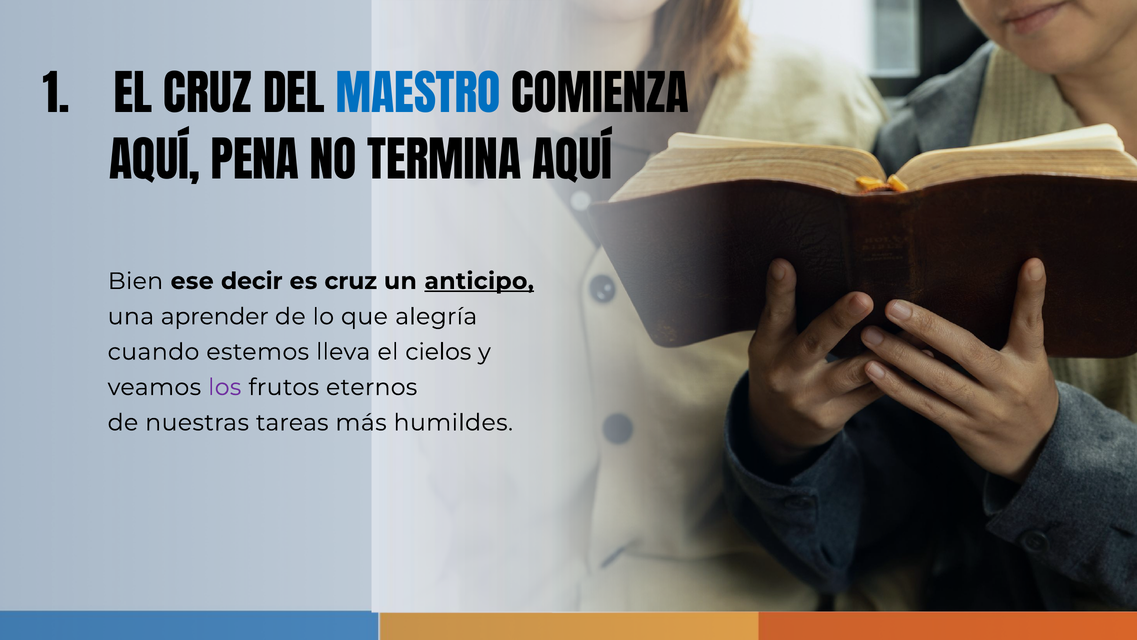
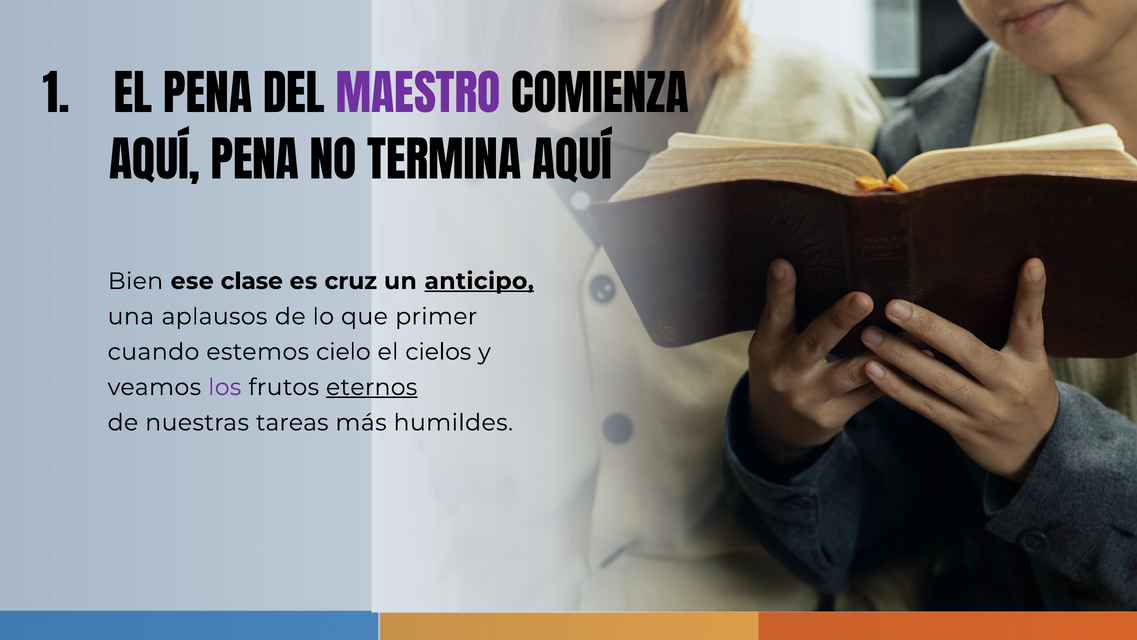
EL CRUZ: CRUZ -> PENA (208, 96)
MAESTRO colour: blue -> purple (418, 96)
decir: decir -> clase (252, 281)
aprender: aprender -> aplausos (214, 316)
alegría: alegría -> primer (436, 316)
lleva: lleva -> cielo (343, 352)
eternos underline: none -> present (372, 387)
